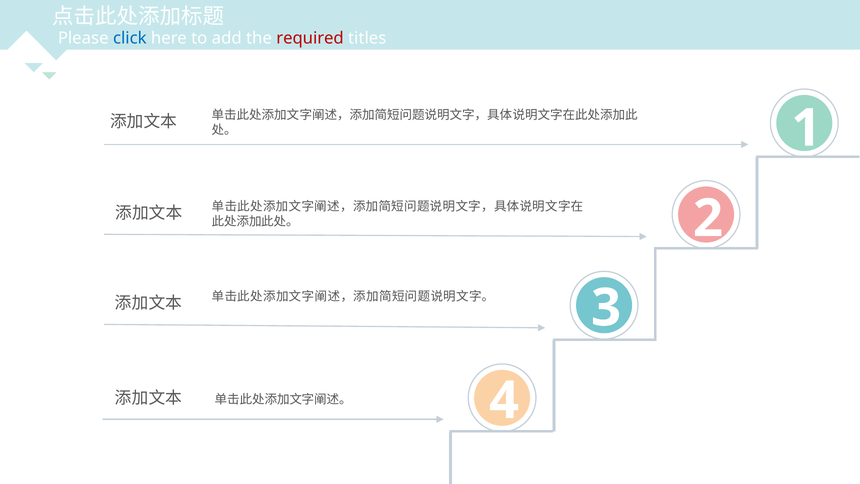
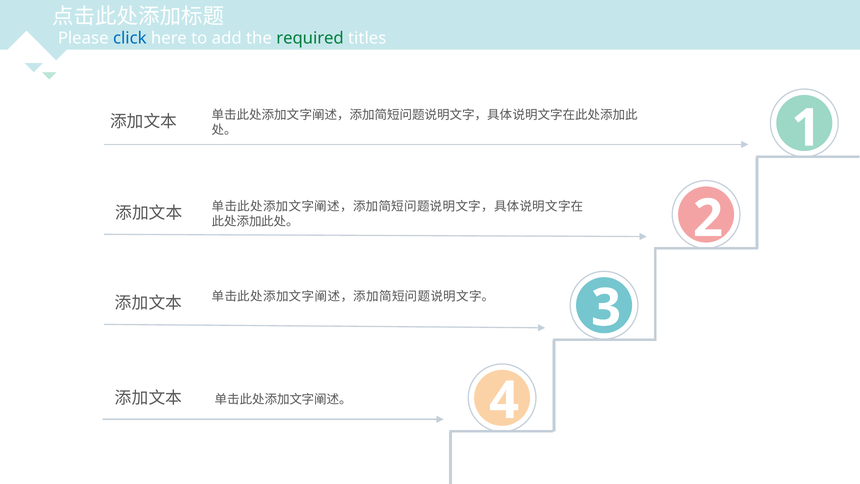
required colour: red -> green (310, 38)
